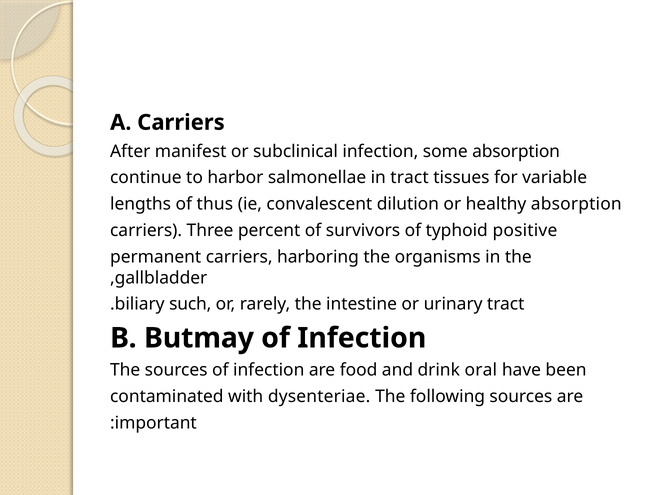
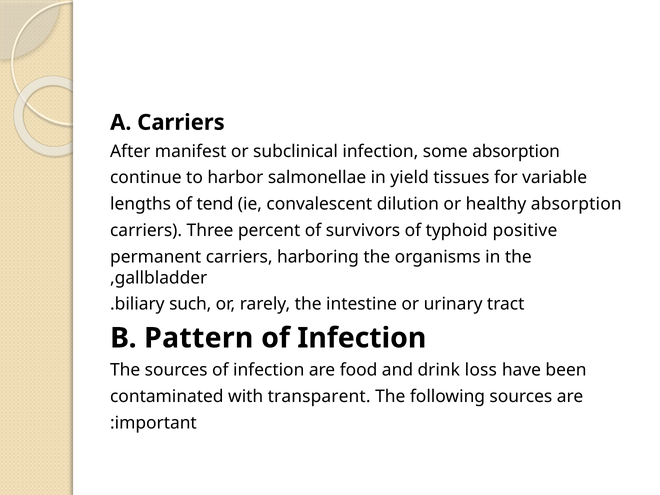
in tract: tract -> yield (410, 178)
thus: thus -> tend (215, 204)
Butmay: Butmay -> Pattern (199, 338)
oral: oral -> loss (481, 370)
dysenteriae: dysenteriae -> transparent (319, 397)
